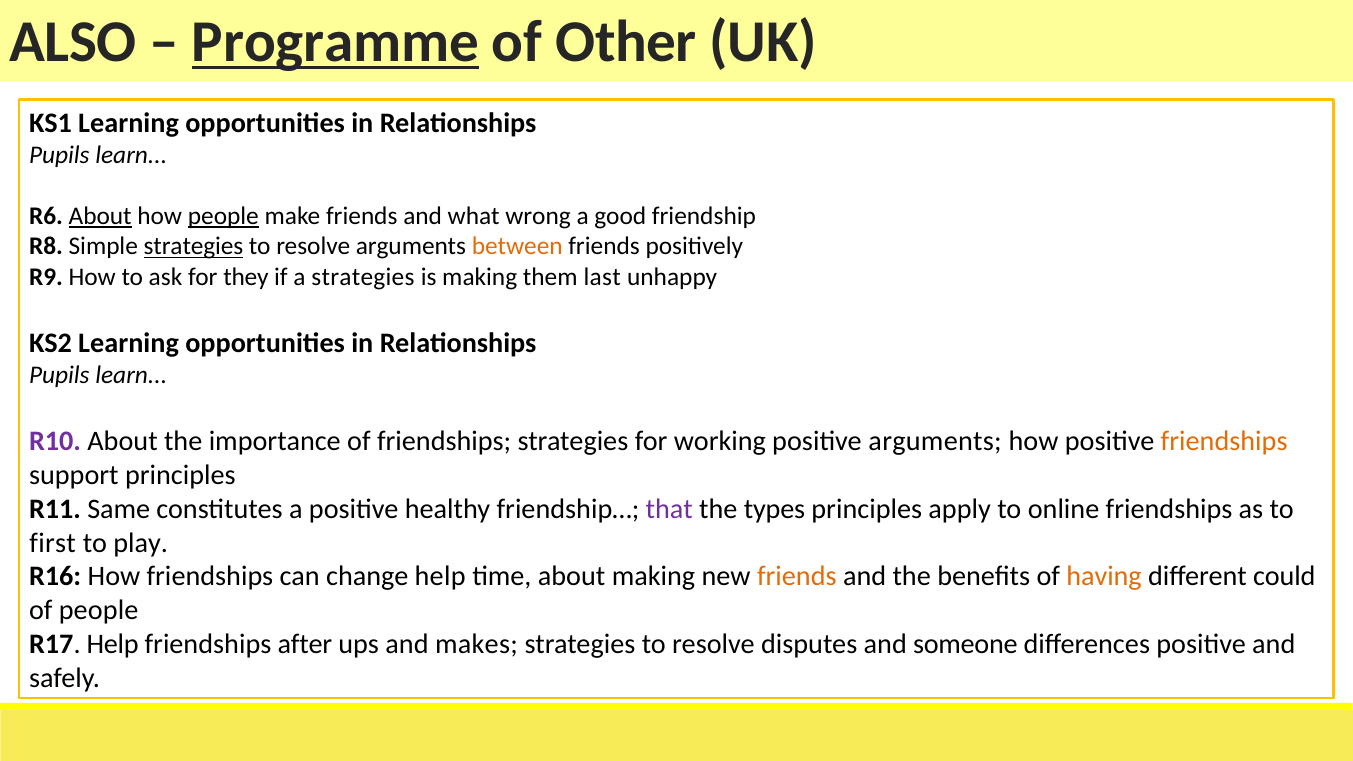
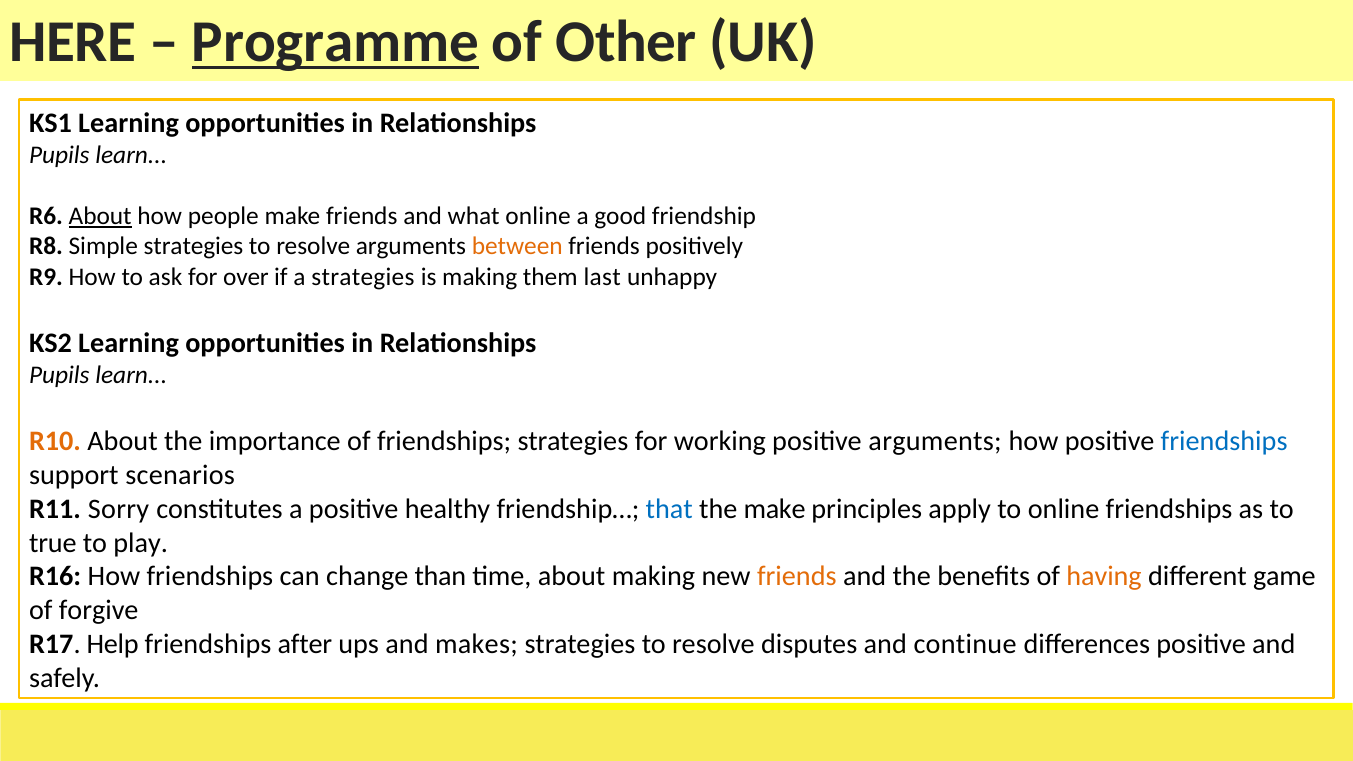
ALSO: ALSO -> HERE (73, 42)
people underline: present -> none (223, 216)
what wrong: wrong -> online (538, 216)
strategies underline: present -> none (193, 247)
they: they -> over (246, 277)
R10 colour: purple -> orange (55, 441)
friendships colour: orange -> blue (1224, 441)
support principles: principles -> scenarios (180, 475)
Same: Same -> Sorry (119, 509)
that colour: purple -> blue (669, 509)
the types: types -> make (775, 509)
first: first -> true (53, 543)
change help: help -> than (440, 577)
could: could -> game (1284, 577)
of people: people -> forgive (99, 611)
someone: someone -> continue (965, 644)
